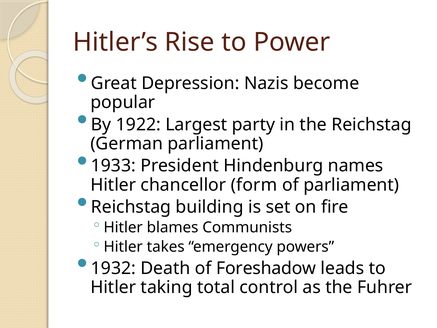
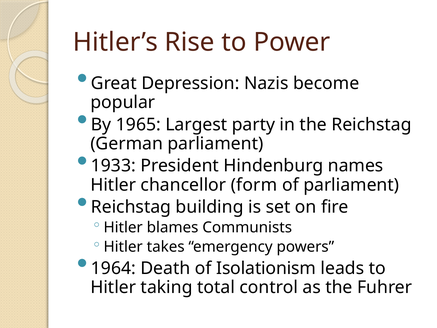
1922: 1922 -> 1965 (138, 124)
1932: 1932 -> 1964 (113, 268)
Foreshadow: Foreshadow -> Isolationism (266, 268)
